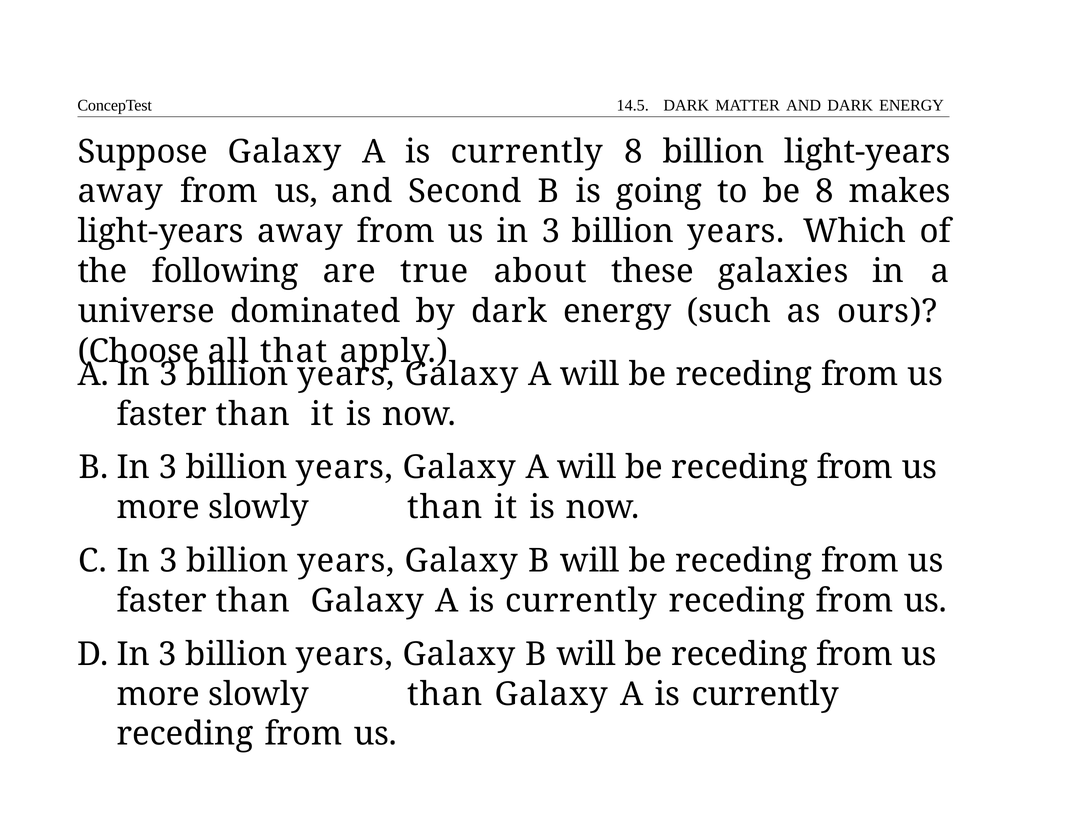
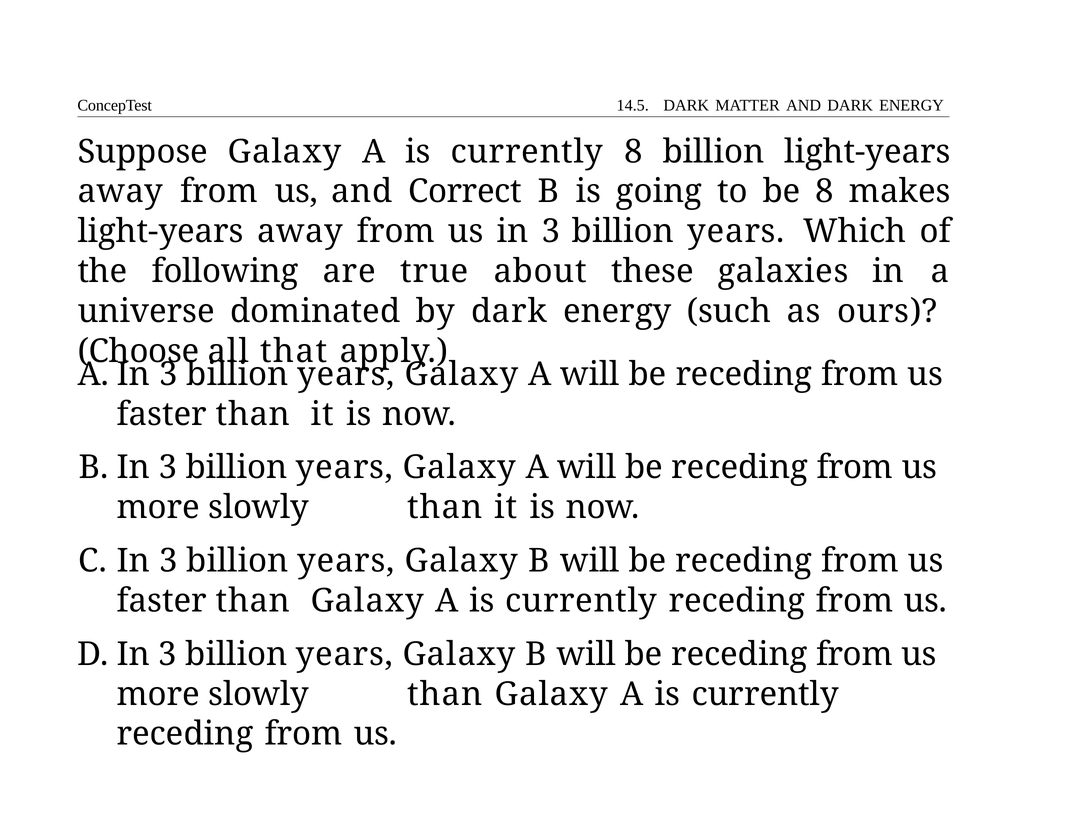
Second: Second -> Correct (465, 192)
